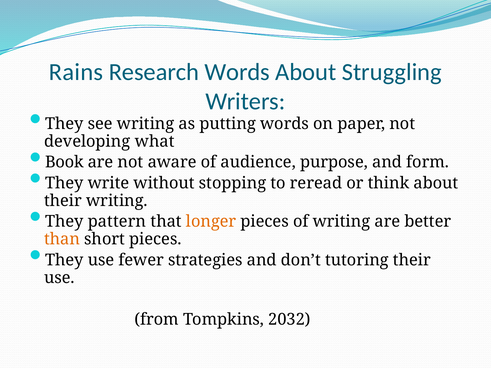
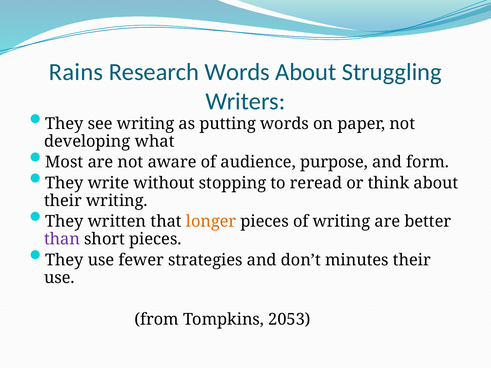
Book: Book -> Most (64, 162)
pattern: pattern -> written (117, 222)
than colour: orange -> purple (62, 239)
tutoring: tutoring -> minutes (357, 260)
2032: 2032 -> 2053 (289, 320)
